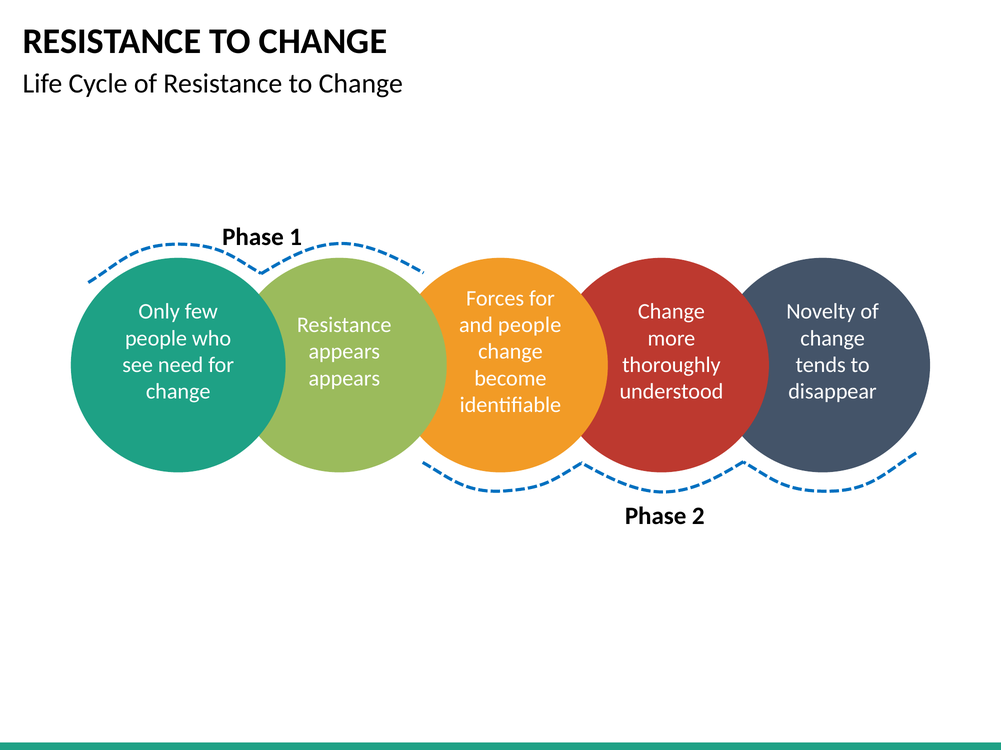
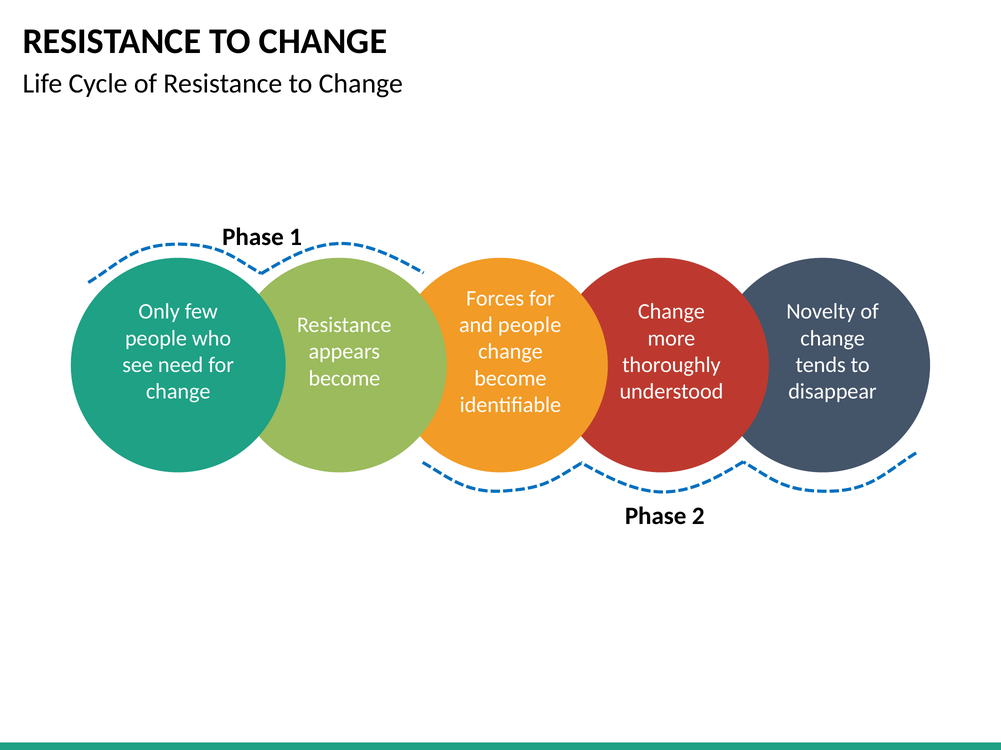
appears: appears -> become (344, 379)
